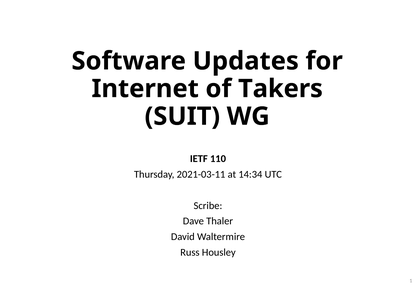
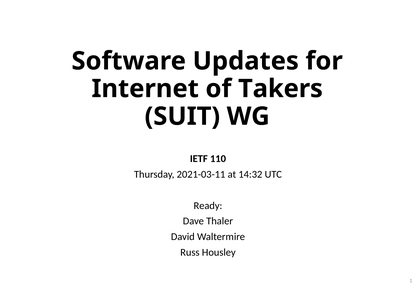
14:34: 14:34 -> 14:32 (250, 174)
Scribe: Scribe -> Ready (208, 206)
